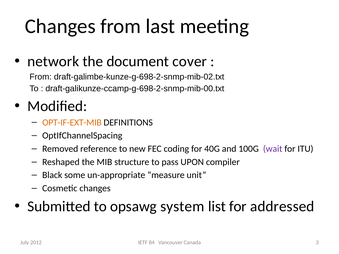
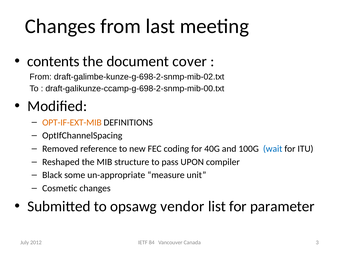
network: network -> contents (53, 62)
wait colour: purple -> blue (273, 149)
system: system -> vendor (182, 207)
addressed: addressed -> parameter (282, 207)
